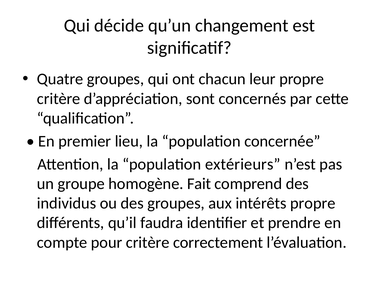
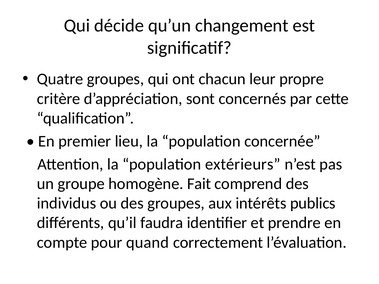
intérêts propre: propre -> publics (313, 203)
pour critère: critère -> quand (148, 243)
